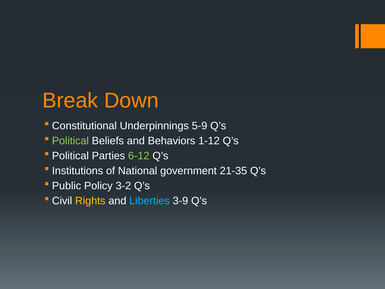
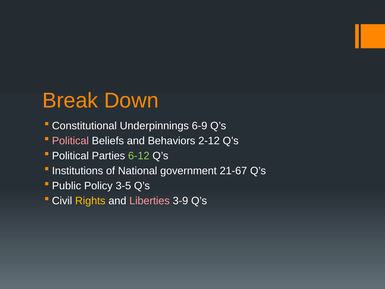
5-9: 5-9 -> 6-9 (200, 126)
Political colour: light green -> pink (70, 141)
1-12: 1-12 -> 2-12 (209, 141)
21-35: 21-35 -> 21-67 (233, 171)
3-2: 3-2 -> 3-5 (123, 186)
Liberties colour: light blue -> pink (150, 201)
